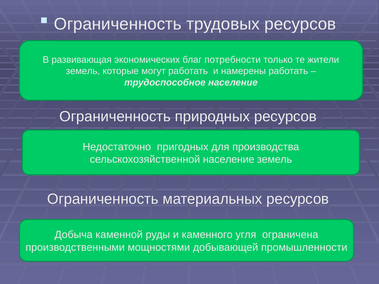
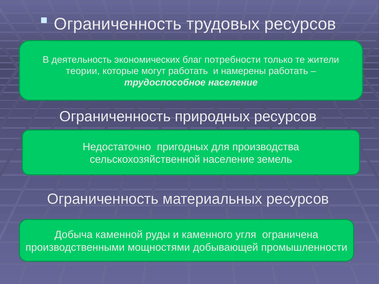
развивающая: развивающая -> деятельность (82, 60)
земель: земель -> теории (83, 71)
